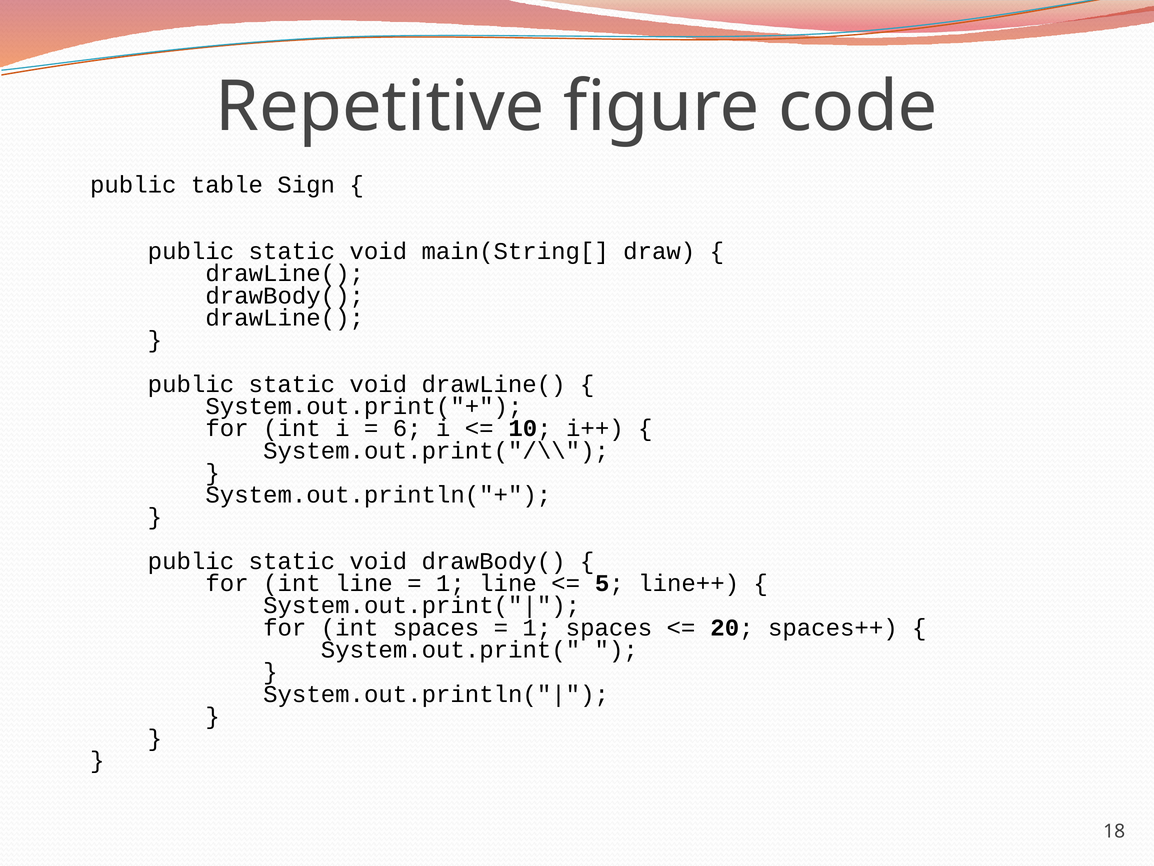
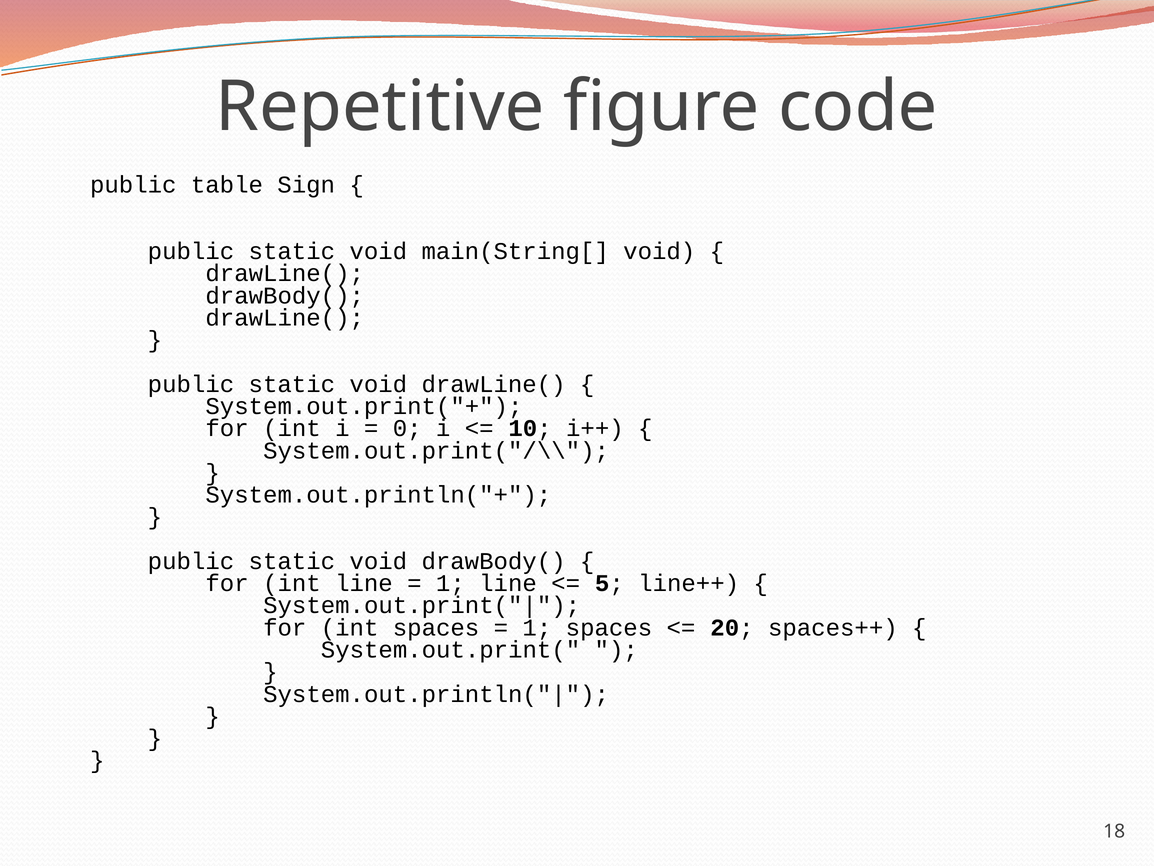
main(String[ draw: draw -> void (659, 251)
6: 6 -> 0 (407, 428)
